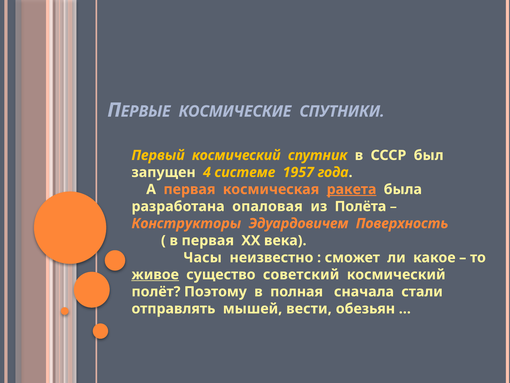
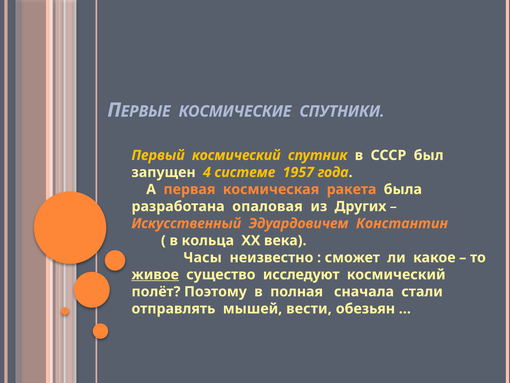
ракета underline: present -> none (352, 189)
Полёта: Полёта -> Других (360, 206)
Конструкторы: Конструкторы -> Искусственный (186, 223)
Поверхность: Поверхность -> Константин (402, 223)
в первая: первая -> кольца (208, 240)
советский: советский -> исследуют (301, 274)
